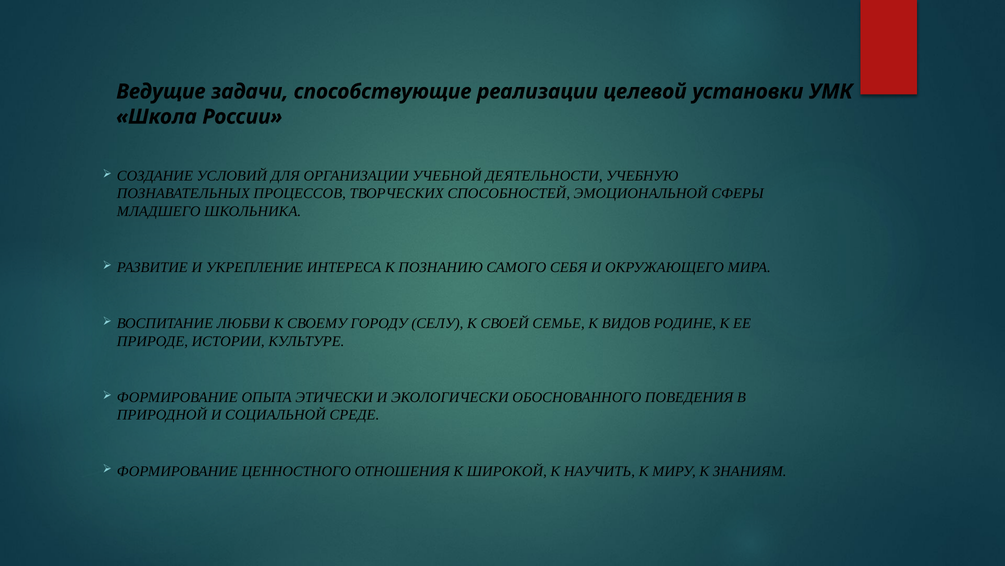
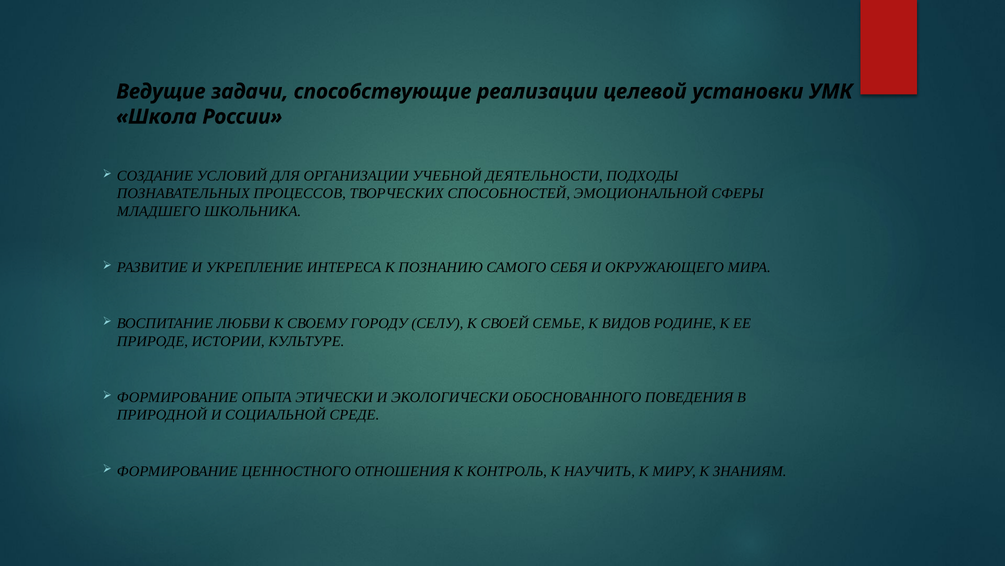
УЧЕБНУЮ: УЧЕБНУЮ -> ПОДХОДЫ (642, 176)
ШИРОКОЙ: ШИРОКОЙ -> КОНТРОЛЬ (507, 471)
